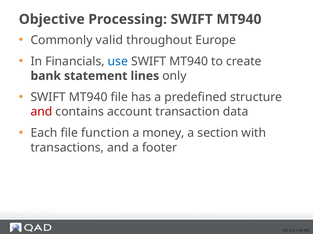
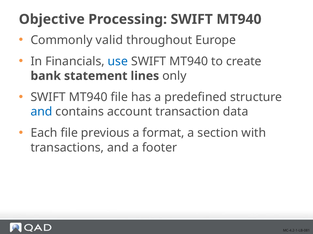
and colour: red -> blue (41, 112)
function: function -> previous (105, 133)
money: money -> format (163, 133)
